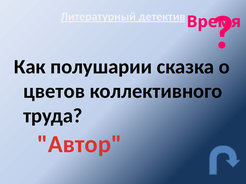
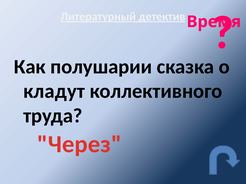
цветов: цветов -> кладут (54, 91)
Автор: Автор -> Через (79, 145)
